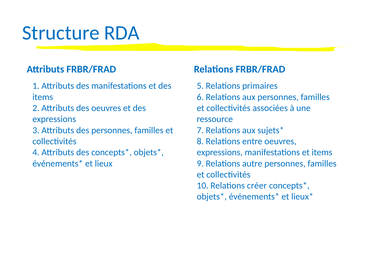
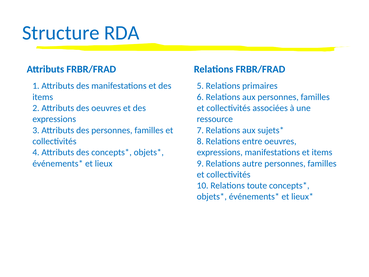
créer: créer -> toute (257, 185)
